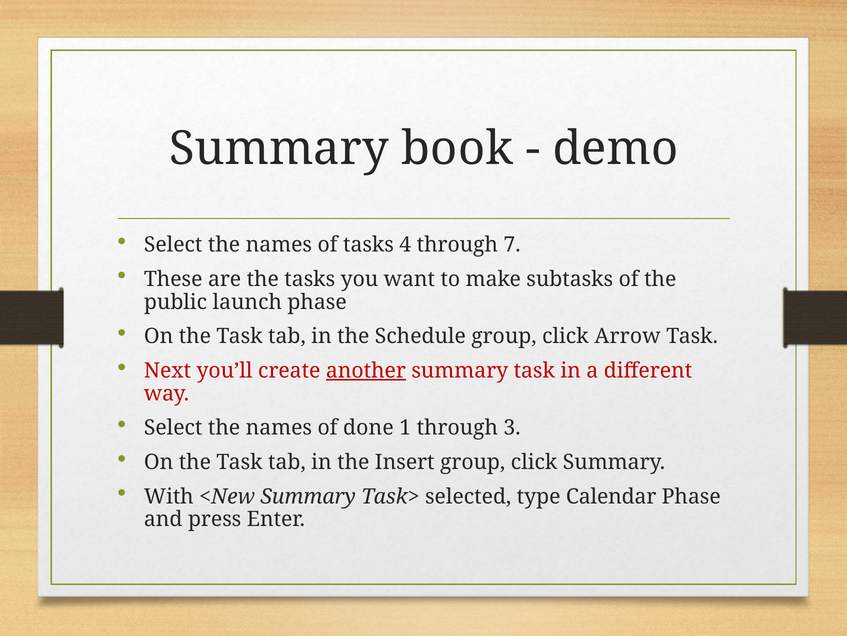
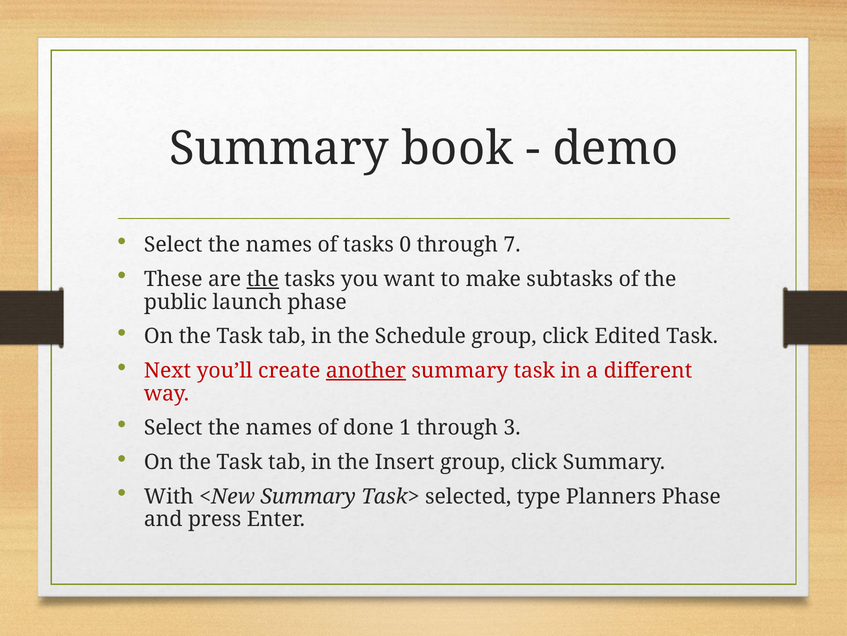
4: 4 -> 0 (405, 245)
the underline: none -> present (263, 279)
Arrow: Arrow -> Edited (627, 336)
Calendar: Calendar -> Planners (611, 496)
